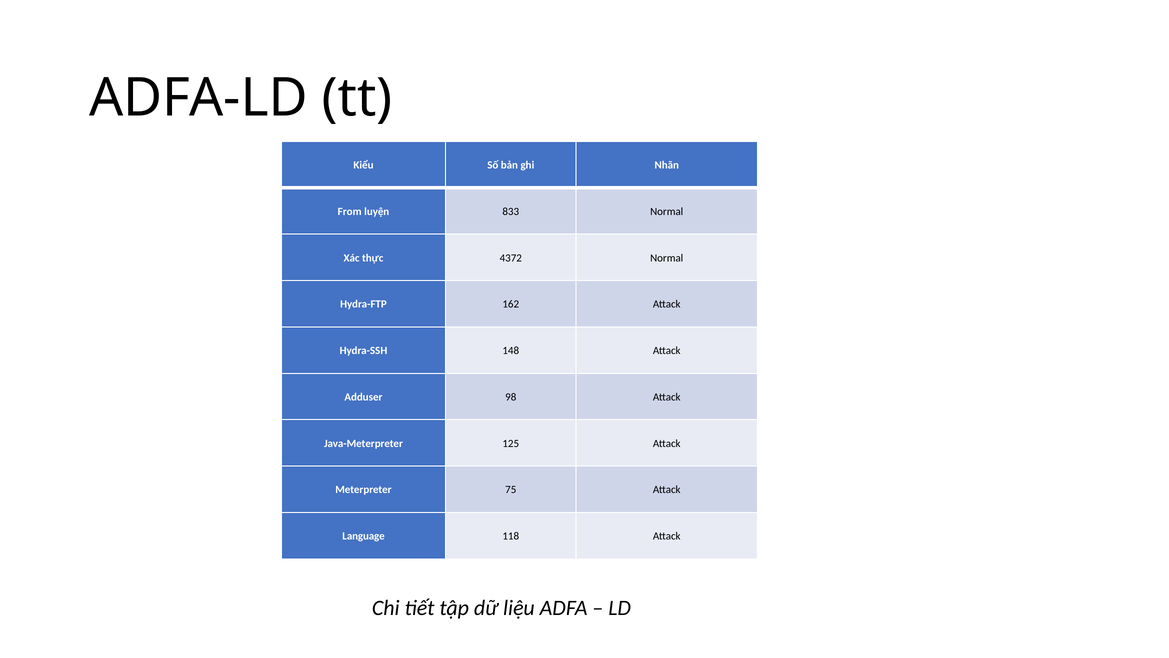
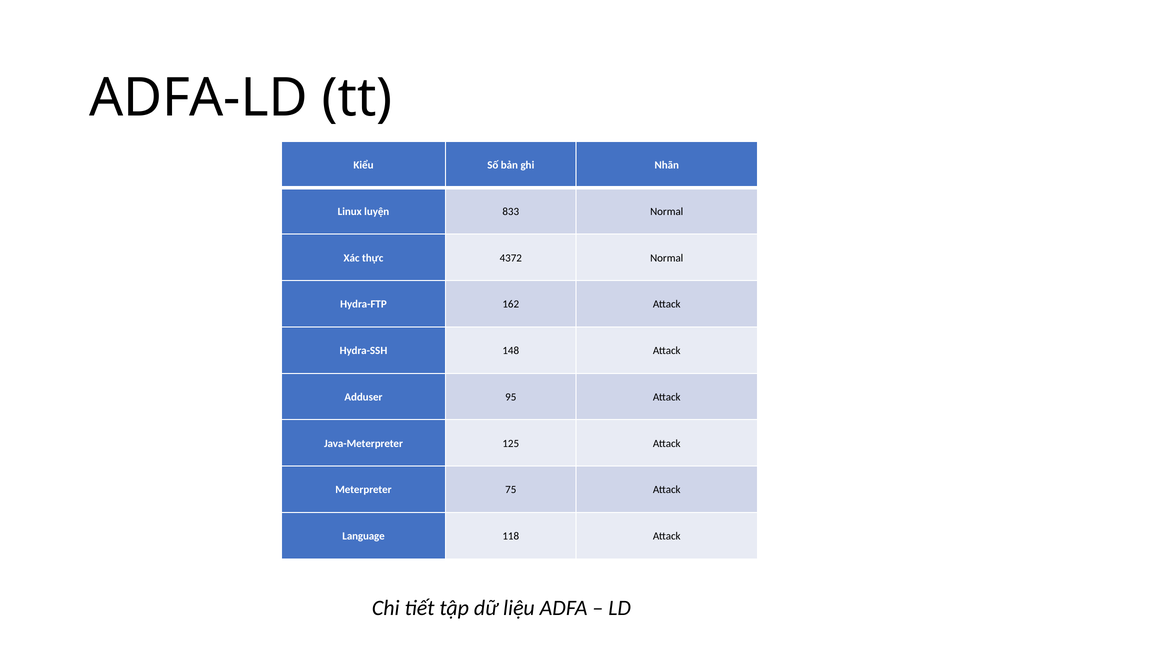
From: From -> Linux (350, 211)
98: 98 -> 95 (511, 397)
